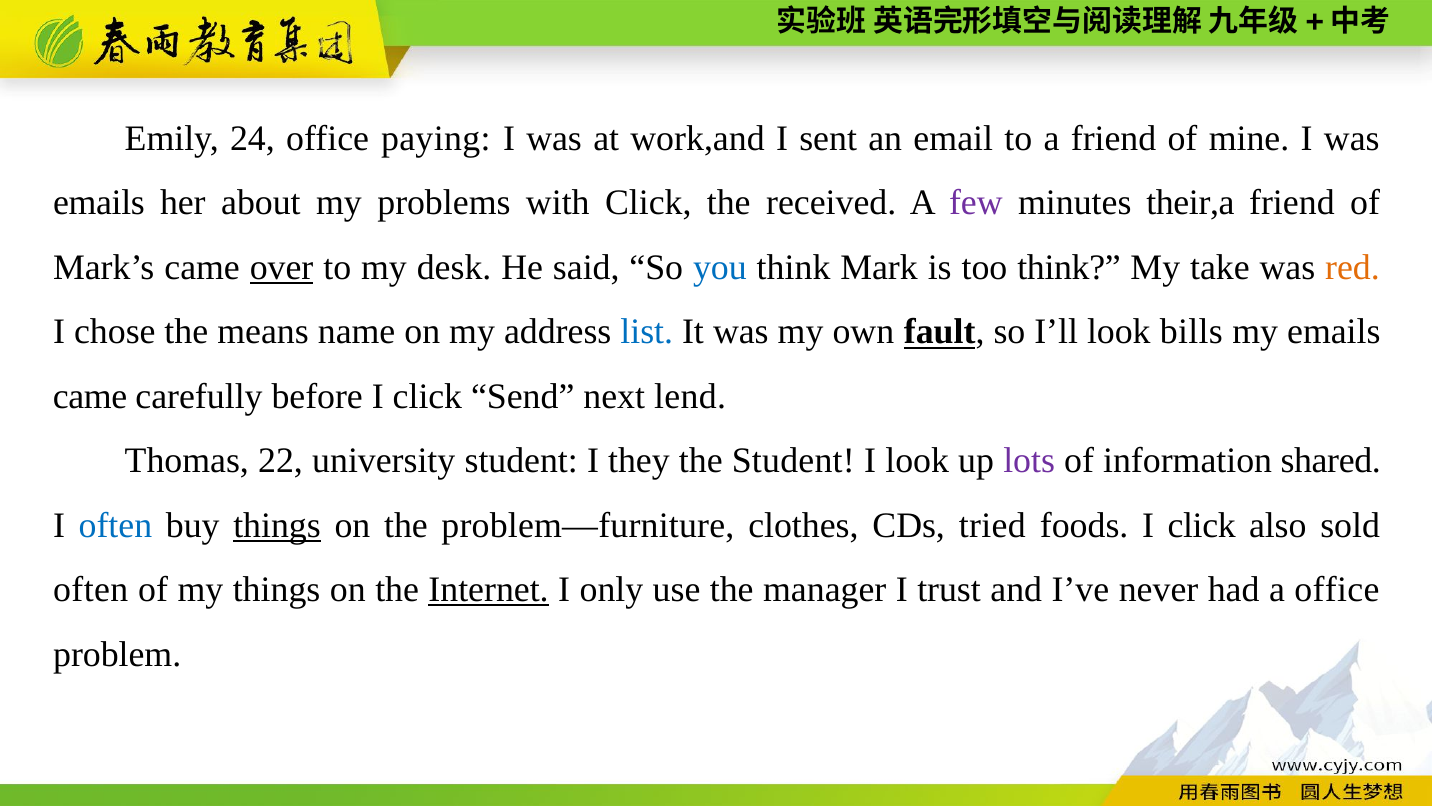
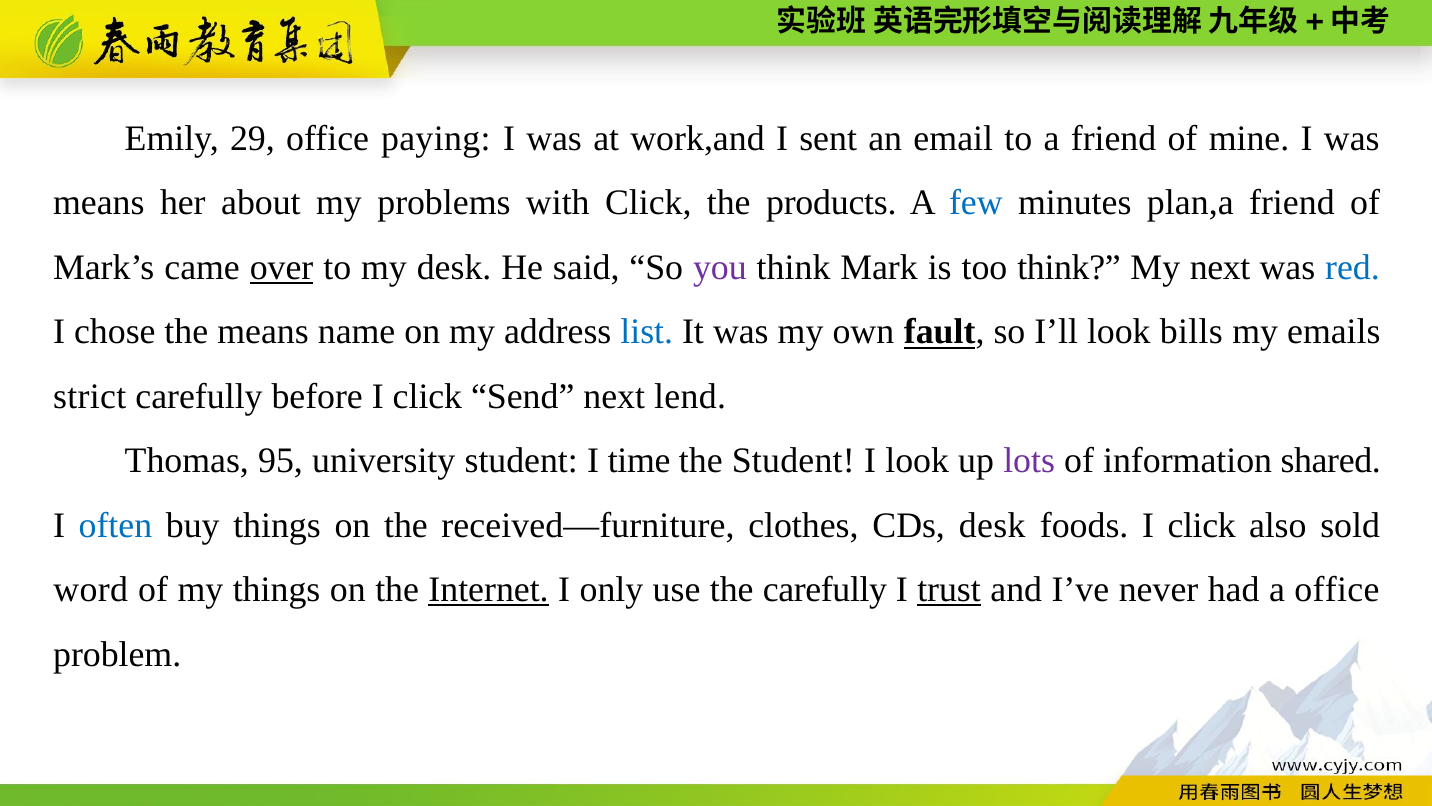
24: 24 -> 29 (252, 139)
emails: emails -> means (99, 203)
received: received -> products (831, 203)
few colour: purple -> blue (976, 203)
their,a: their,a -> plan,a (1190, 203)
you colour: blue -> purple (720, 267)
My take: take -> next (1220, 267)
red colour: orange -> blue (1352, 267)
came: came -> strict (90, 396)
22: 22 -> 95 (281, 461)
they: they -> time (639, 461)
things underline: present -> none (277, 525)
problem—furniture: problem—furniture -> received—furniture (588, 525)
CDs tried: tried -> desk (992, 525)
often: often -> word (91, 590)
the manager: manager -> carefully (825, 590)
trust underline: none -> present (949, 590)
